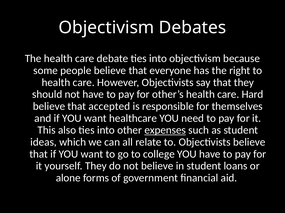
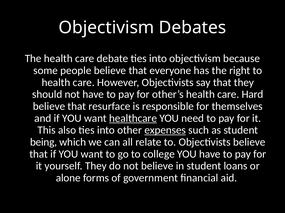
accepted: accepted -> resurface (109, 107)
healthcare underline: none -> present (133, 119)
ideas: ideas -> being (44, 143)
